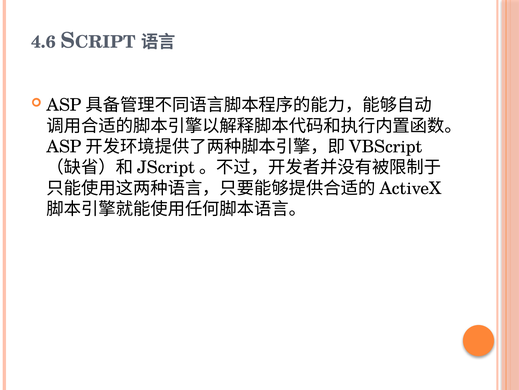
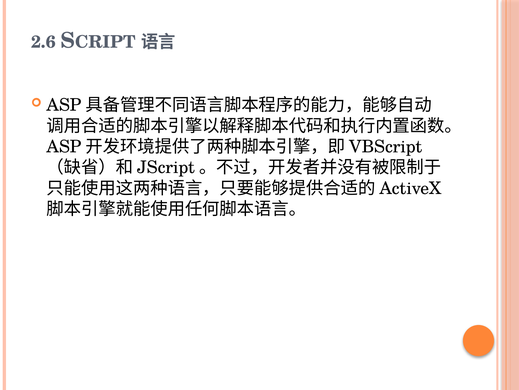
4.6: 4.6 -> 2.6 (43, 42)
